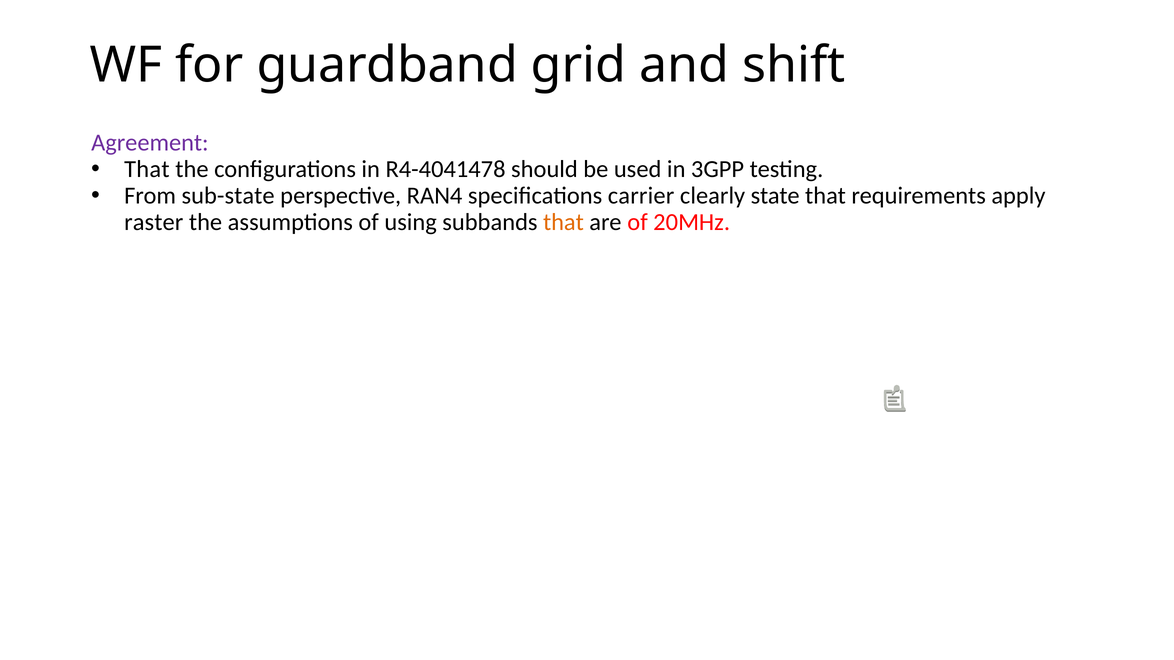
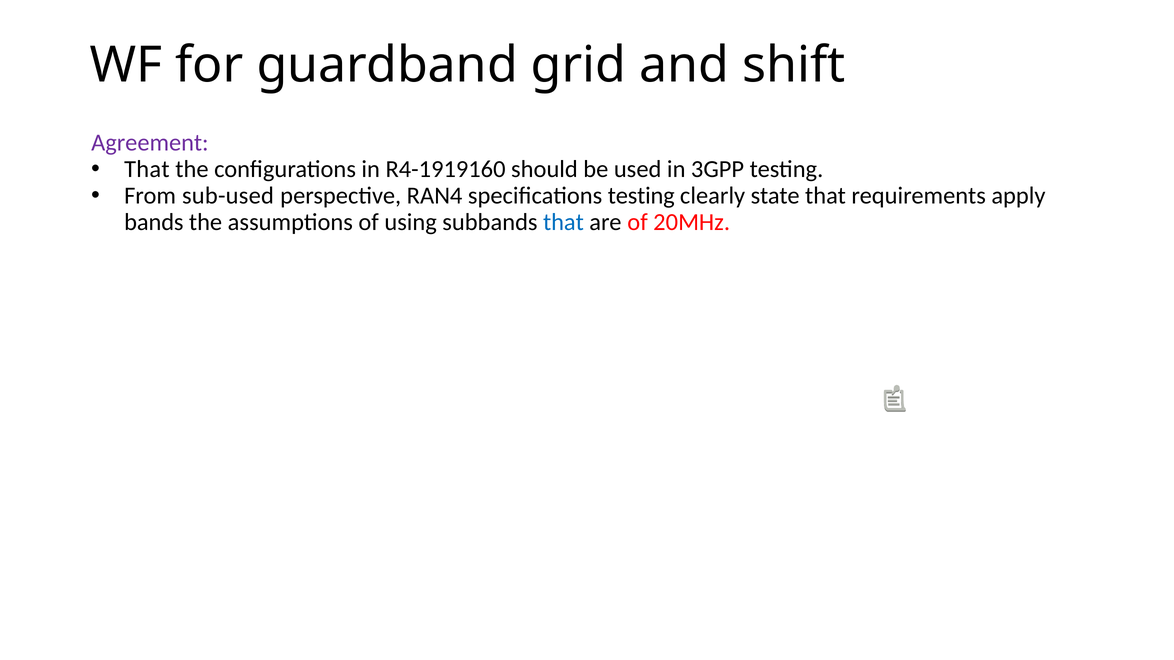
R4-4041478: R4-4041478 -> R4-1919160 (446, 169)
sub-state: sub-state -> sub-used (228, 196)
specifications carrier: carrier -> testing (641, 196)
raster: raster -> bands (154, 222)
that colour: orange -> blue (563, 222)
